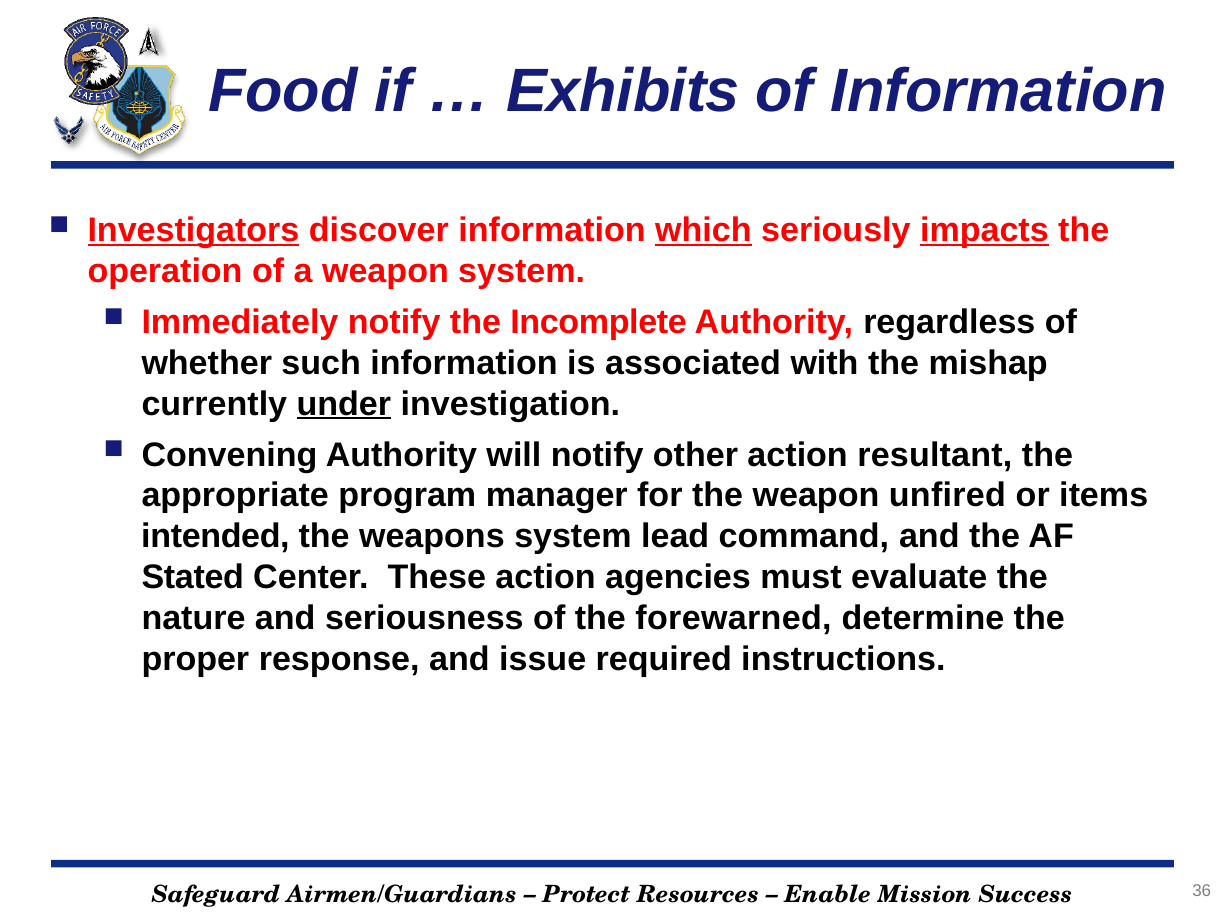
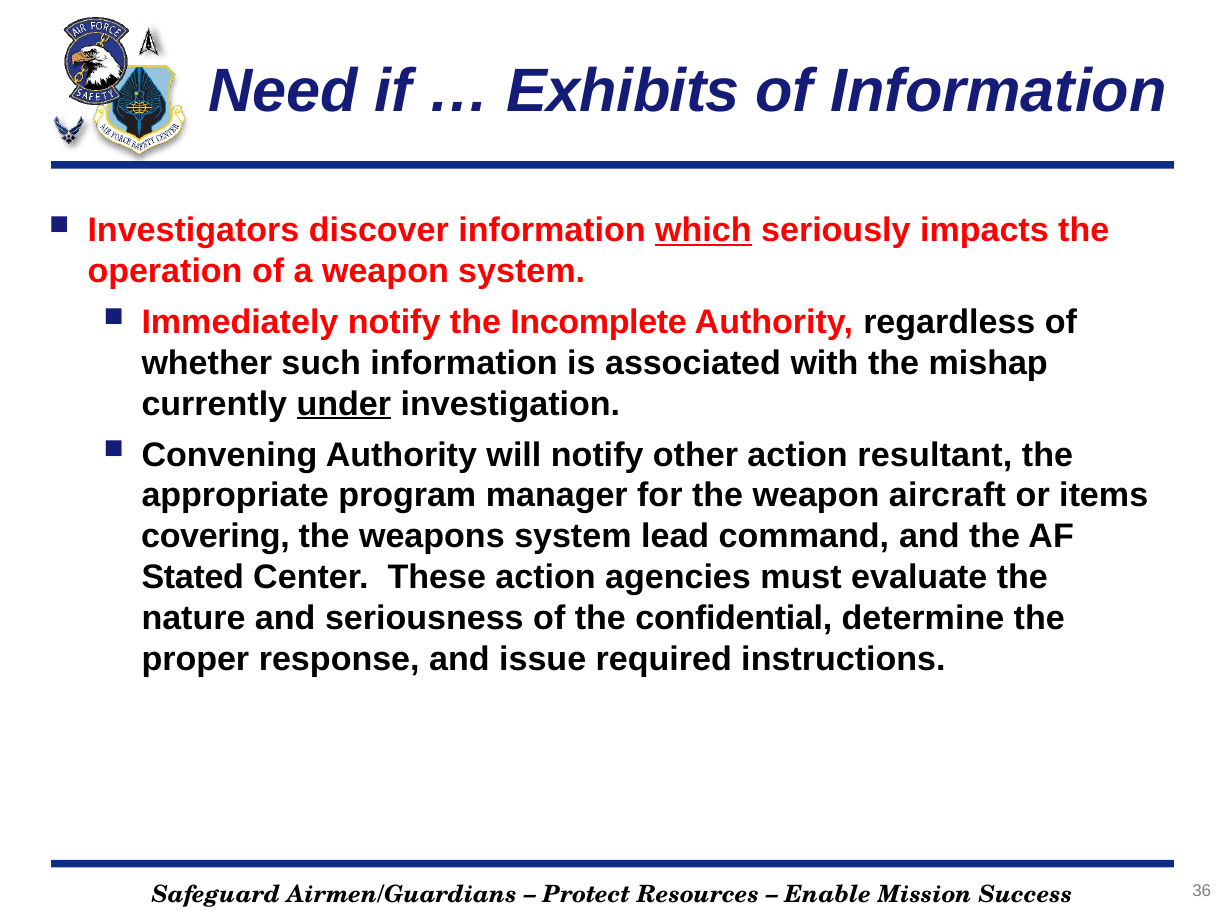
Food: Food -> Need (283, 91)
Investigators underline: present -> none (193, 231)
impacts underline: present -> none (984, 231)
unfired: unfired -> aircraft (947, 496)
intended: intended -> covering (215, 537)
forewarned: forewarned -> confidential (734, 619)
